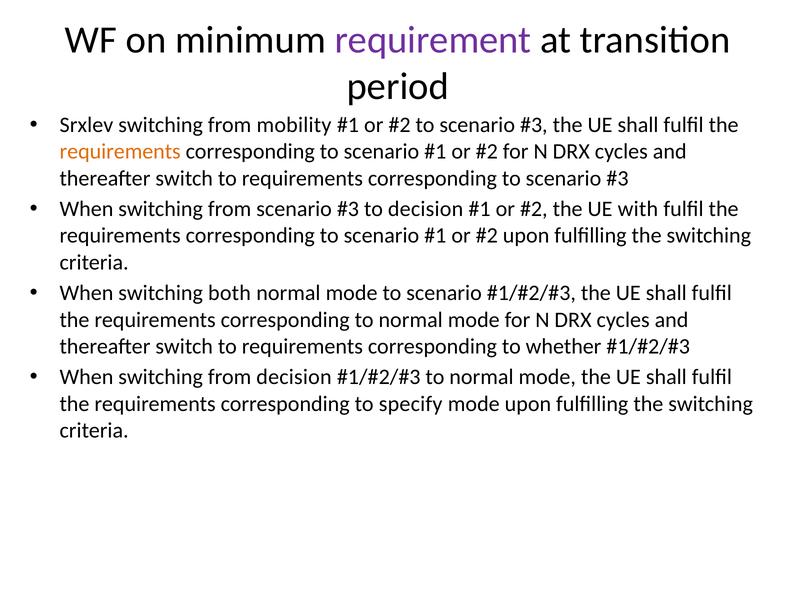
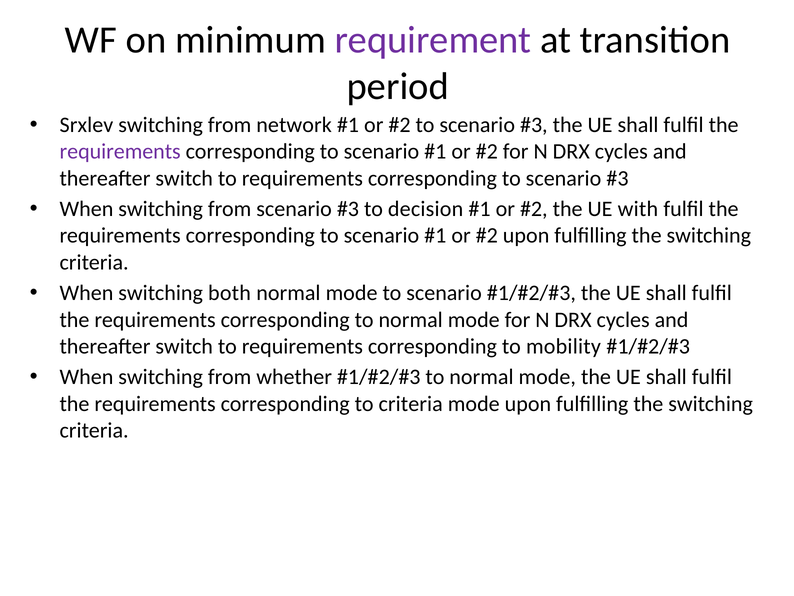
mobility: mobility -> network (294, 125)
requirements colour: orange -> purple (120, 152)
whether: whether -> mobility (563, 346)
from decision: decision -> whether (294, 377)
to specify: specify -> criteria (411, 403)
